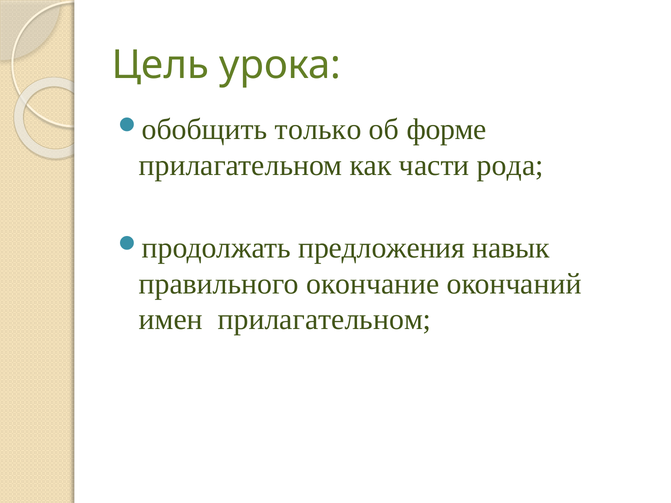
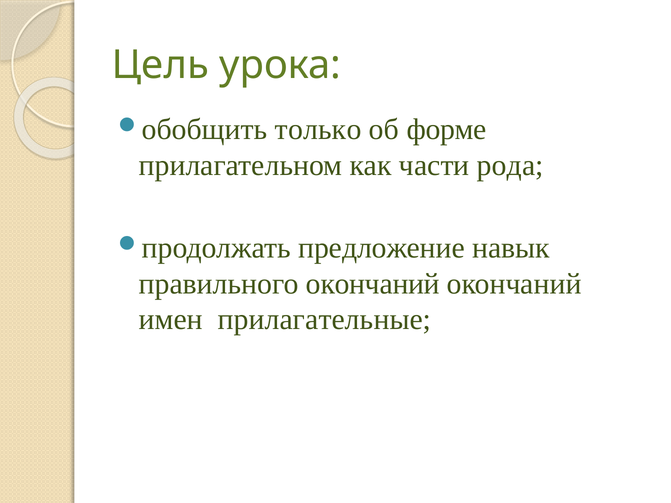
предложения: предложения -> предложение (382, 248)
правильного окончание: окончание -> окончаний (373, 284)
имен прилагательном: прилагательном -> прилагательные (324, 320)
